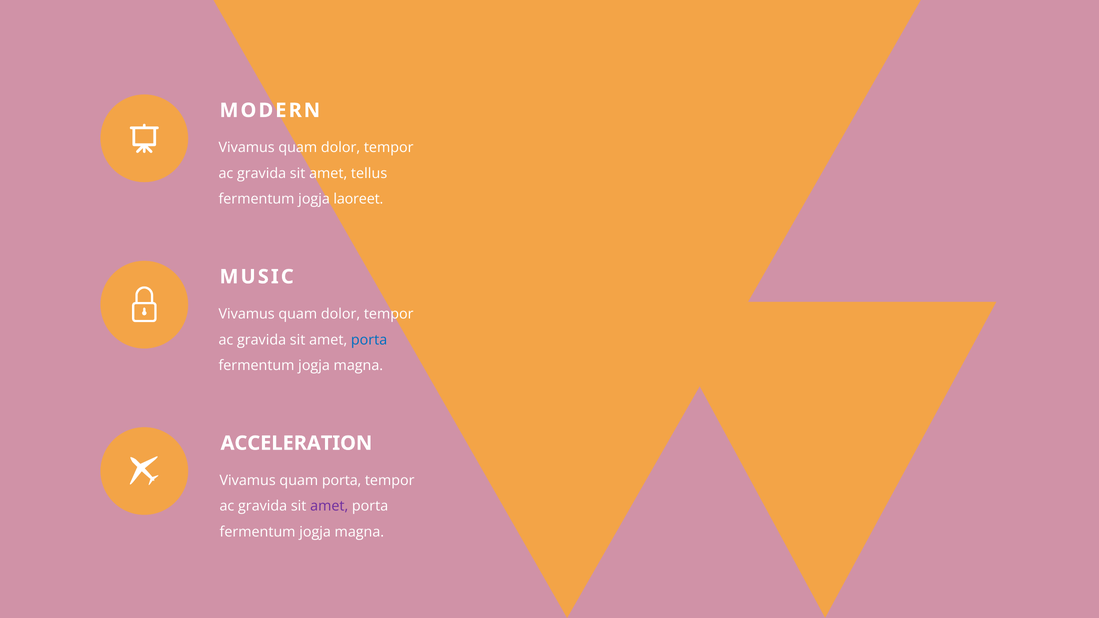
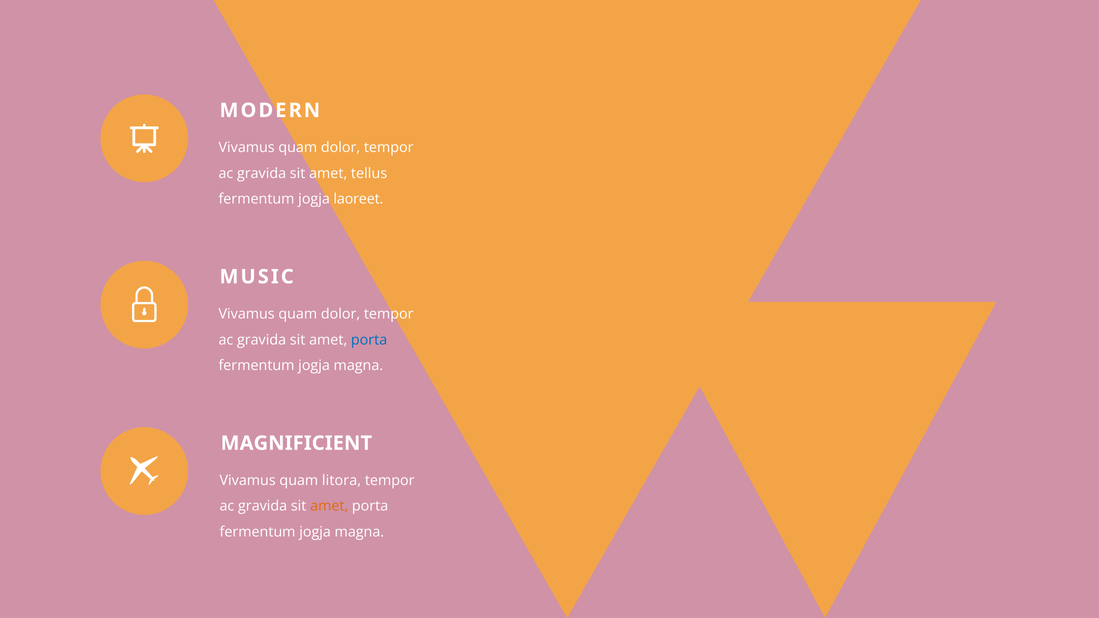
ACCELERATION: ACCELERATION -> MAGNIFICIENT (296, 443)
quam porta: porta -> litora (342, 481)
amet colour: purple -> orange (329, 506)
